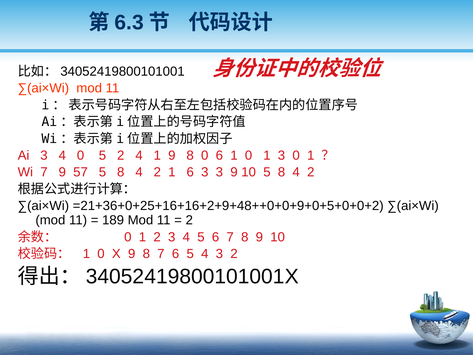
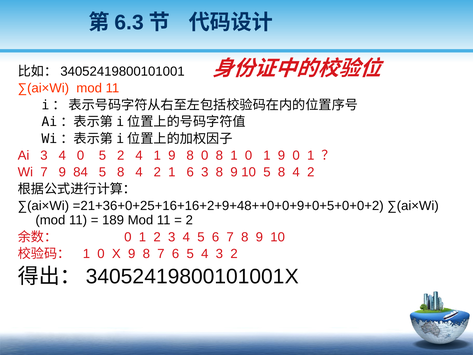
0 6: 6 -> 8 (219, 155)
0 1 3: 3 -> 9 (281, 155)
57: 57 -> 84 (81, 172)
3 3: 3 -> 8 (219, 172)
